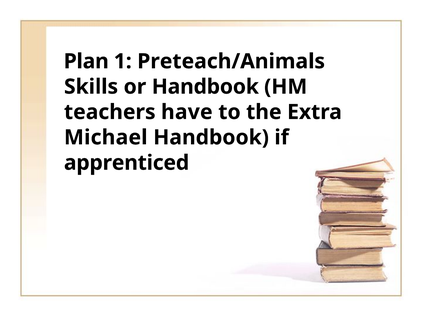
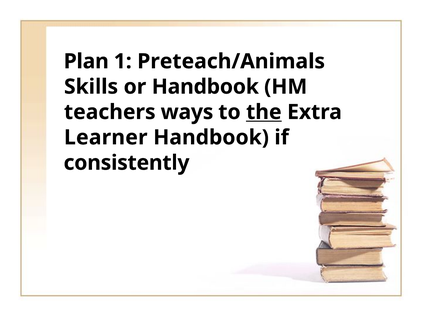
have: have -> ways (187, 112)
the underline: none -> present (264, 112)
Michael: Michael -> Learner (106, 137)
apprenticed: apprenticed -> consistently (127, 163)
